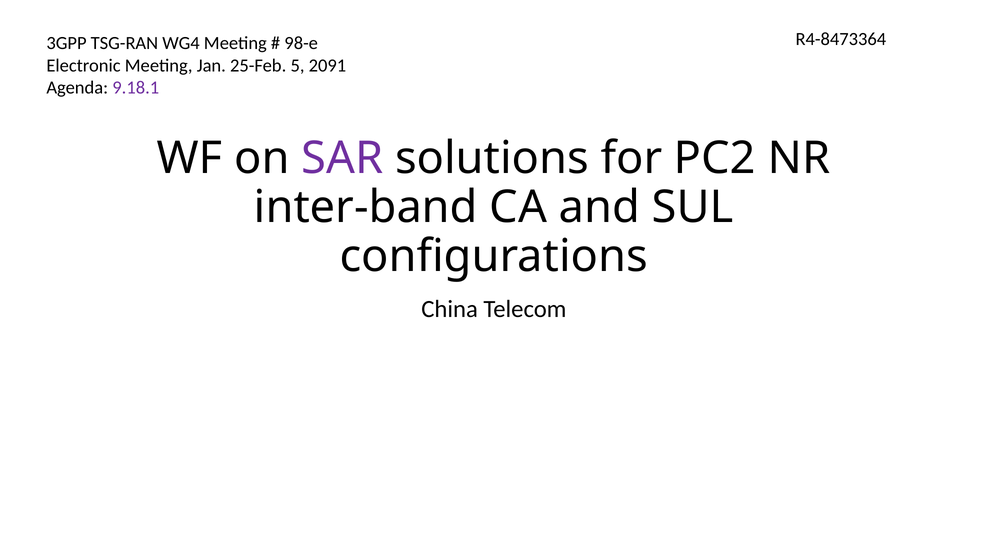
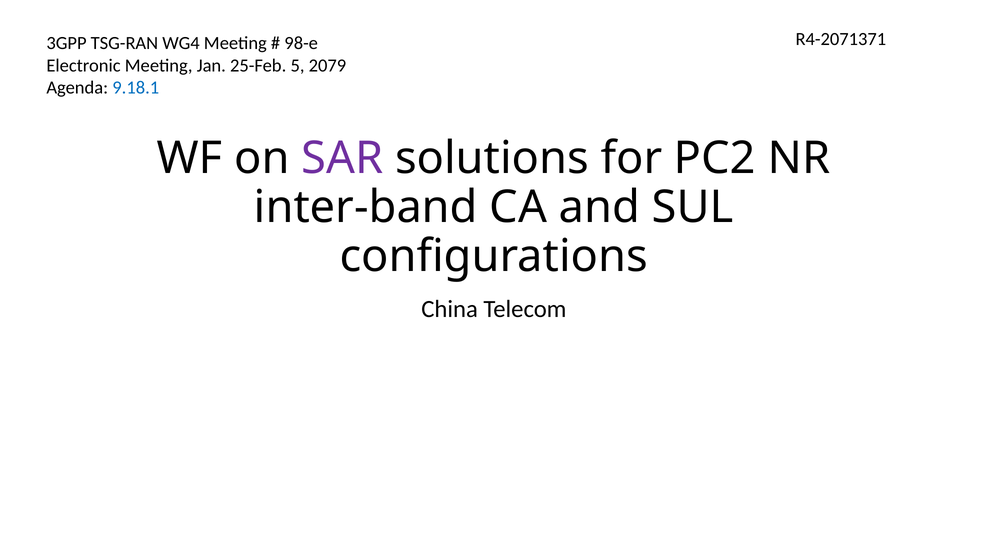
R4-8473364: R4-8473364 -> R4-2071371 (841, 39)
2091: 2091 -> 2079 (327, 65)
9.18.1 colour: purple -> blue (136, 88)
